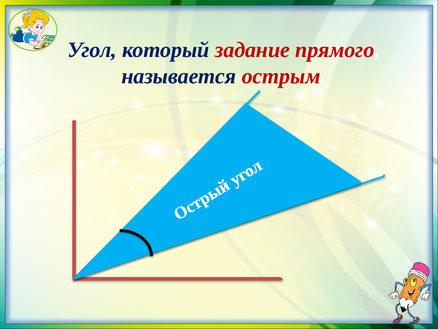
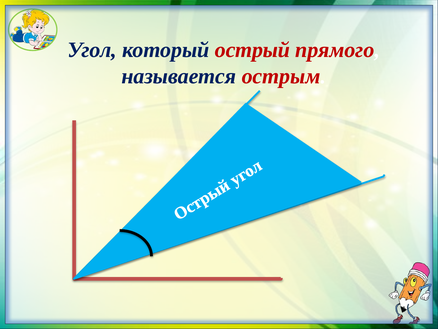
задание: задание -> острый (252, 50)
